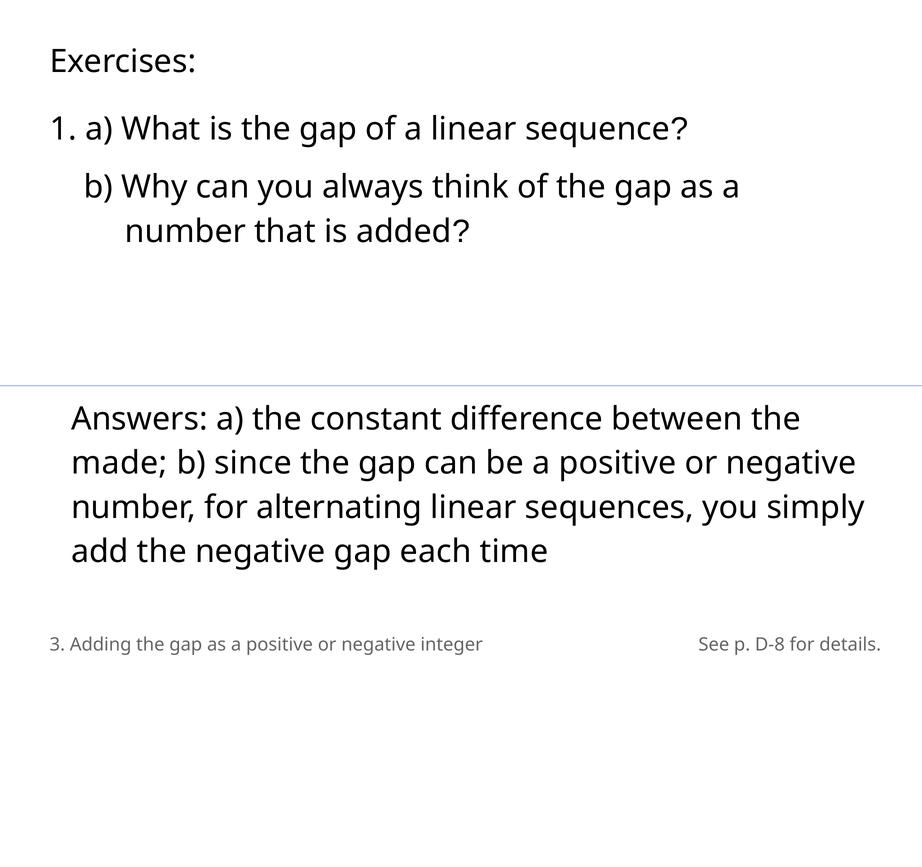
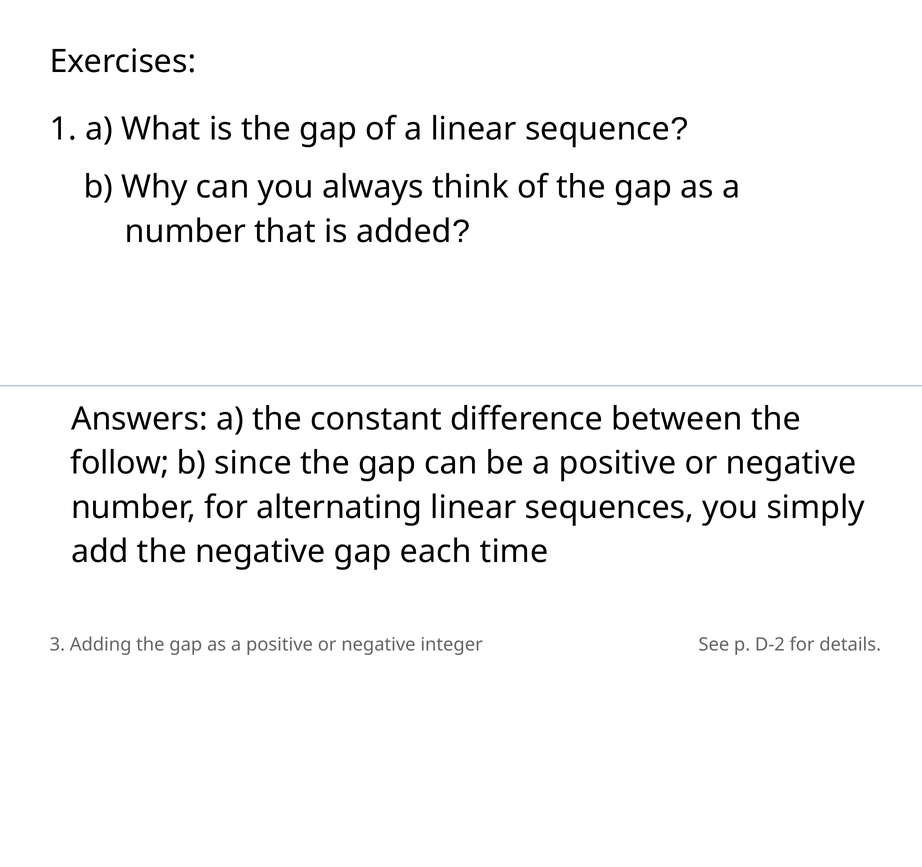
made: made -> follow (120, 463)
D-8: D-8 -> D-2 (770, 645)
